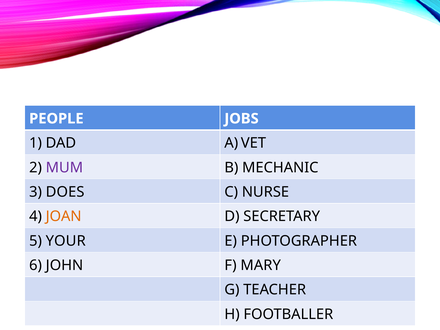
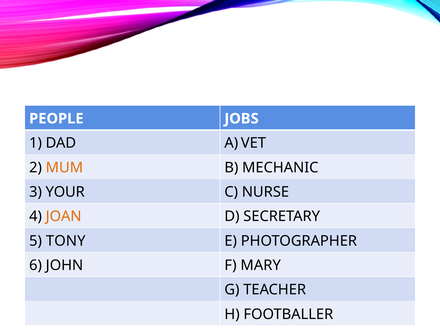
MUM colour: purple -> orange (64, 168)
DOES: DOES -> YOUR (65, 192)
YOUR: YOUR -> TONY (66, 241)
